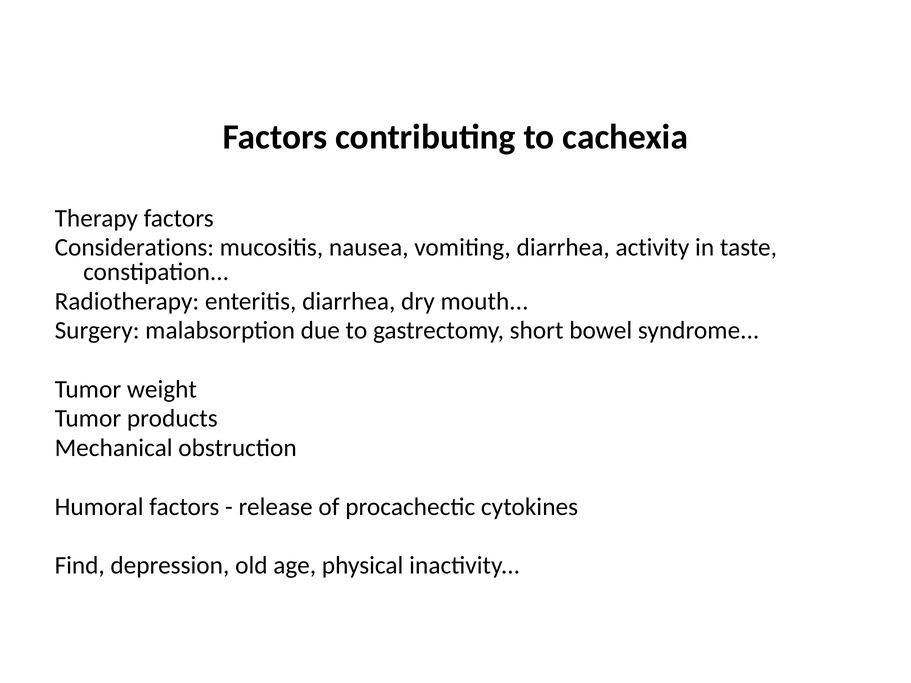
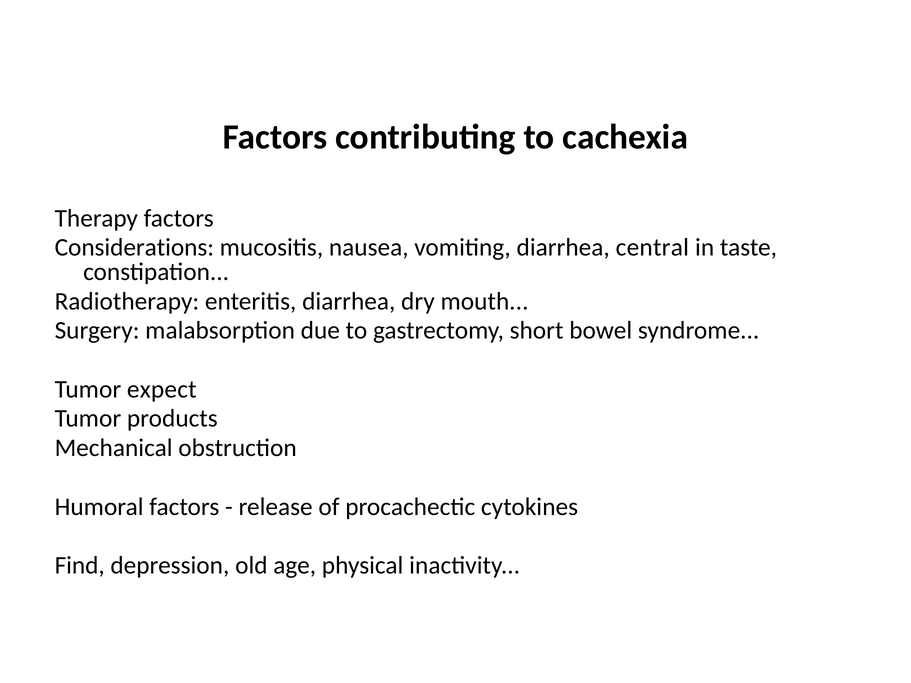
activity: activity -> central (652, 248)
weight: weight -> expect (162, 389)
